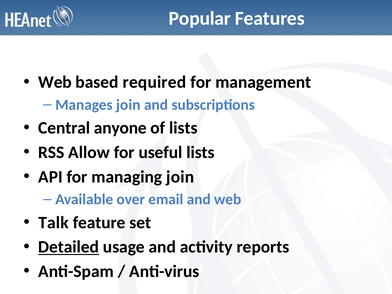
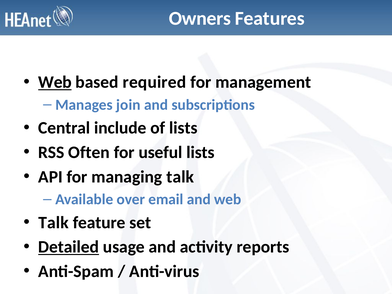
Popular: Popular -> Owners (200, 19)
Web underline: none -> present (55, 82)
anyone: anyone -> include (120, 128)
Allow: Allow -> Often (89, 152)
managing join: join -> talk (180, 177)
